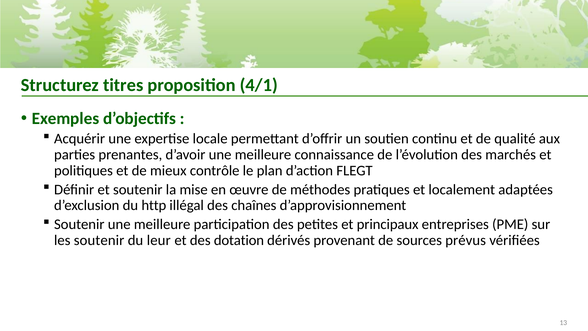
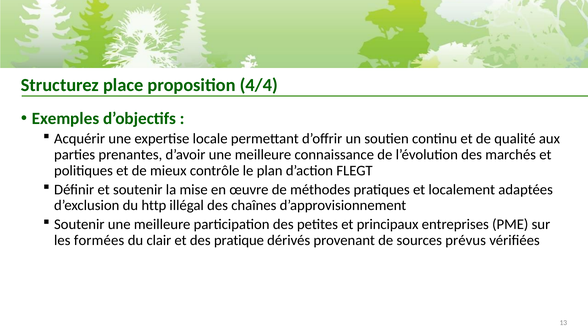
titres: titres -> place (123, 85)
4/1: 4/1 -> 4/4 (259, 85)
les soutenir: soutenir -> formées (99, 240)
leur: leur -> clair (159, 240)
dotation: dotation -> pratique (239, 240)
